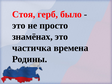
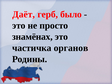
Стоя: Стоя -> Даёт (24, 14)
времена: времена -> органов (71, 48)
